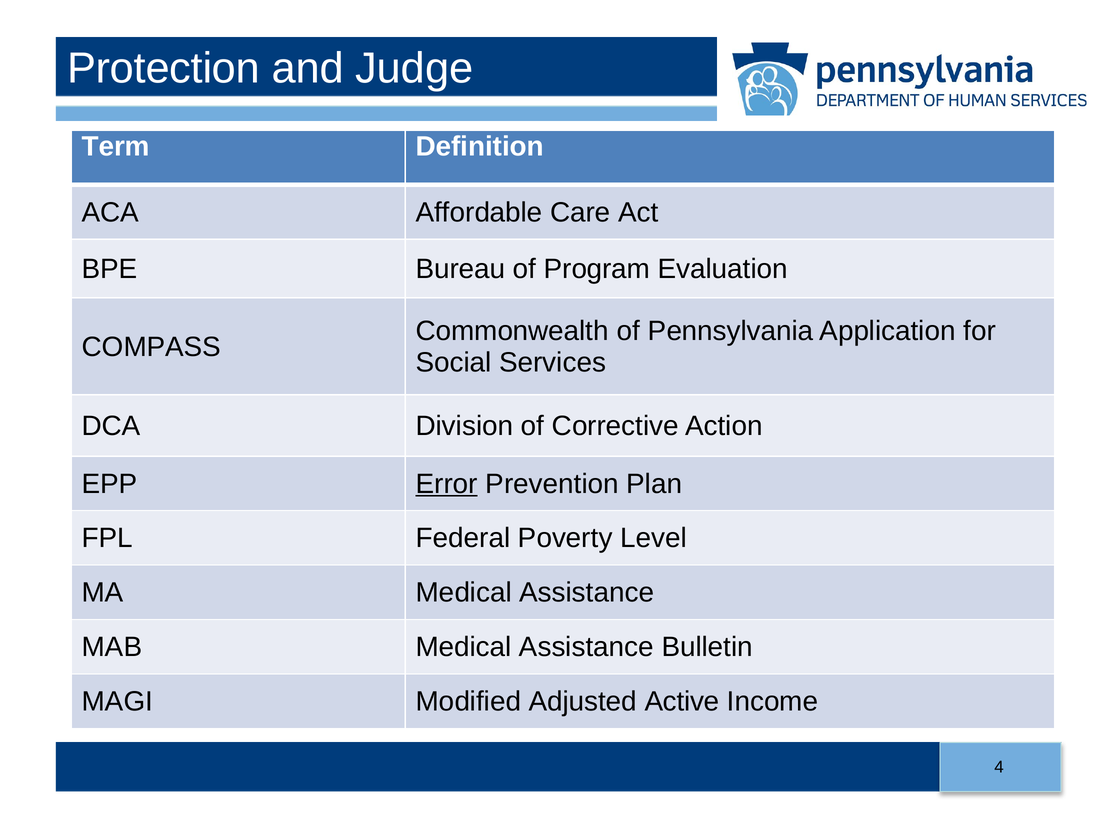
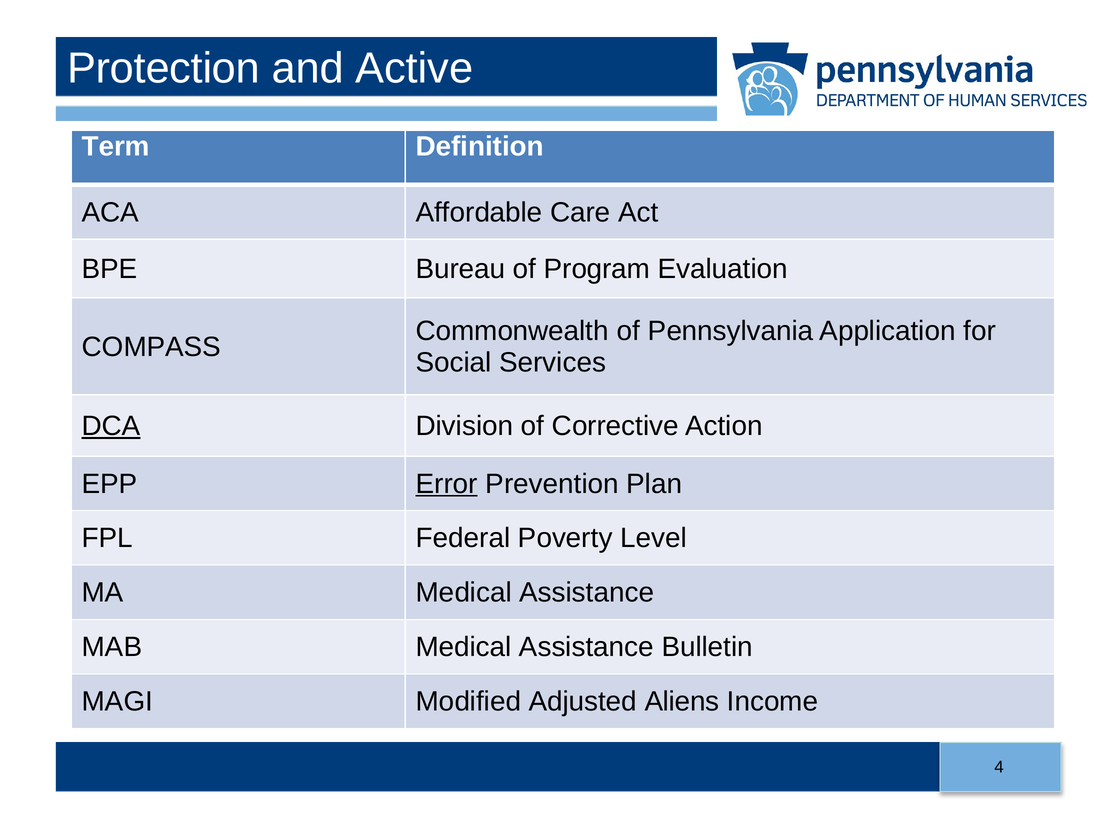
Judge: Judge -> Active (414, 68)
DCA underline: none -> present (111, 426)
Active: Active -> Aliens (682, 701)
